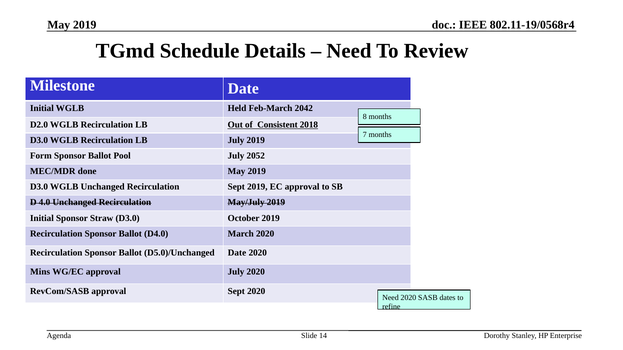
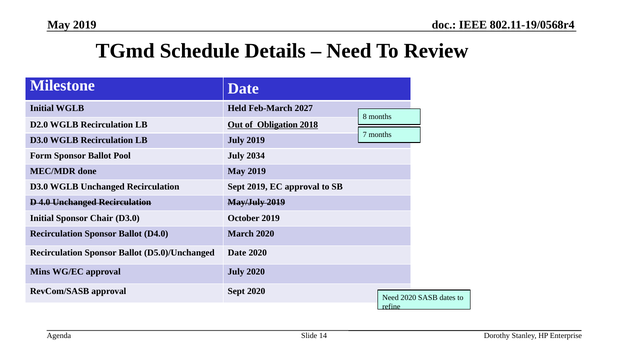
2042: 2042 -> 2027 (304, 108)
Consistent: Consistent -> Obligation (278, 125)
2052: 2052 -> 2034 (256, 156)
Straw: Straw -> Chair (102, 218)
